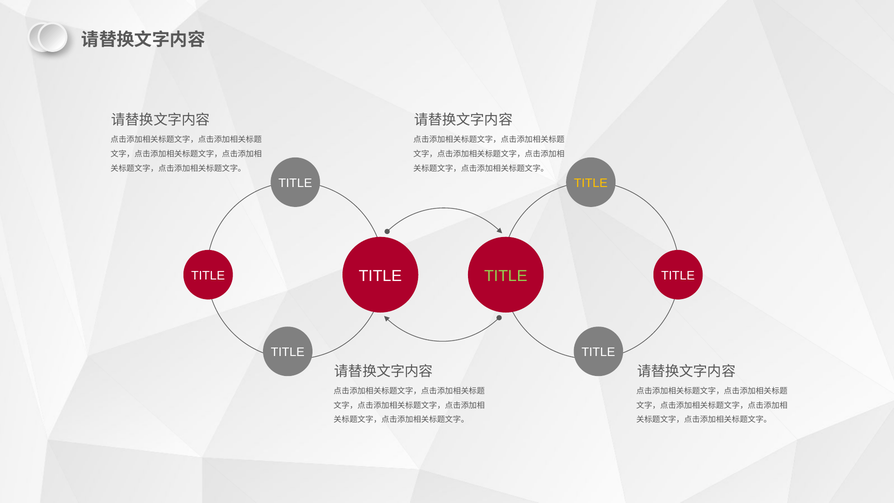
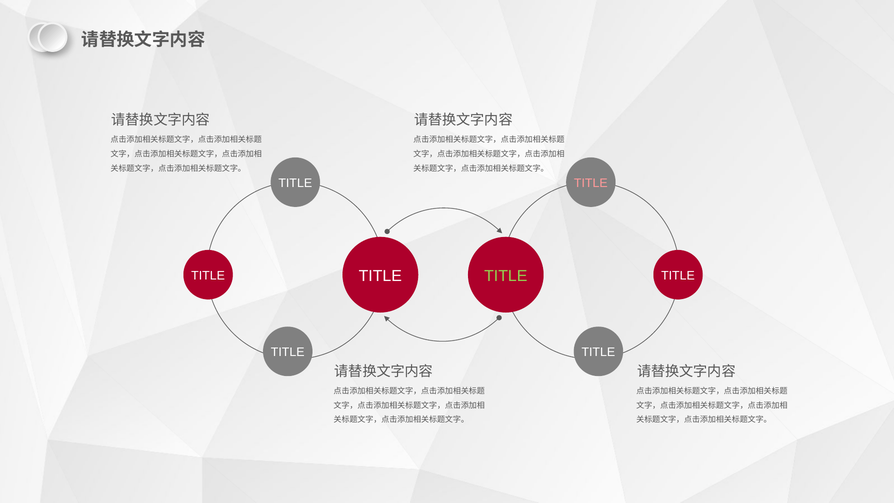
TITLE colour: yellow -> pink (591, 183)
